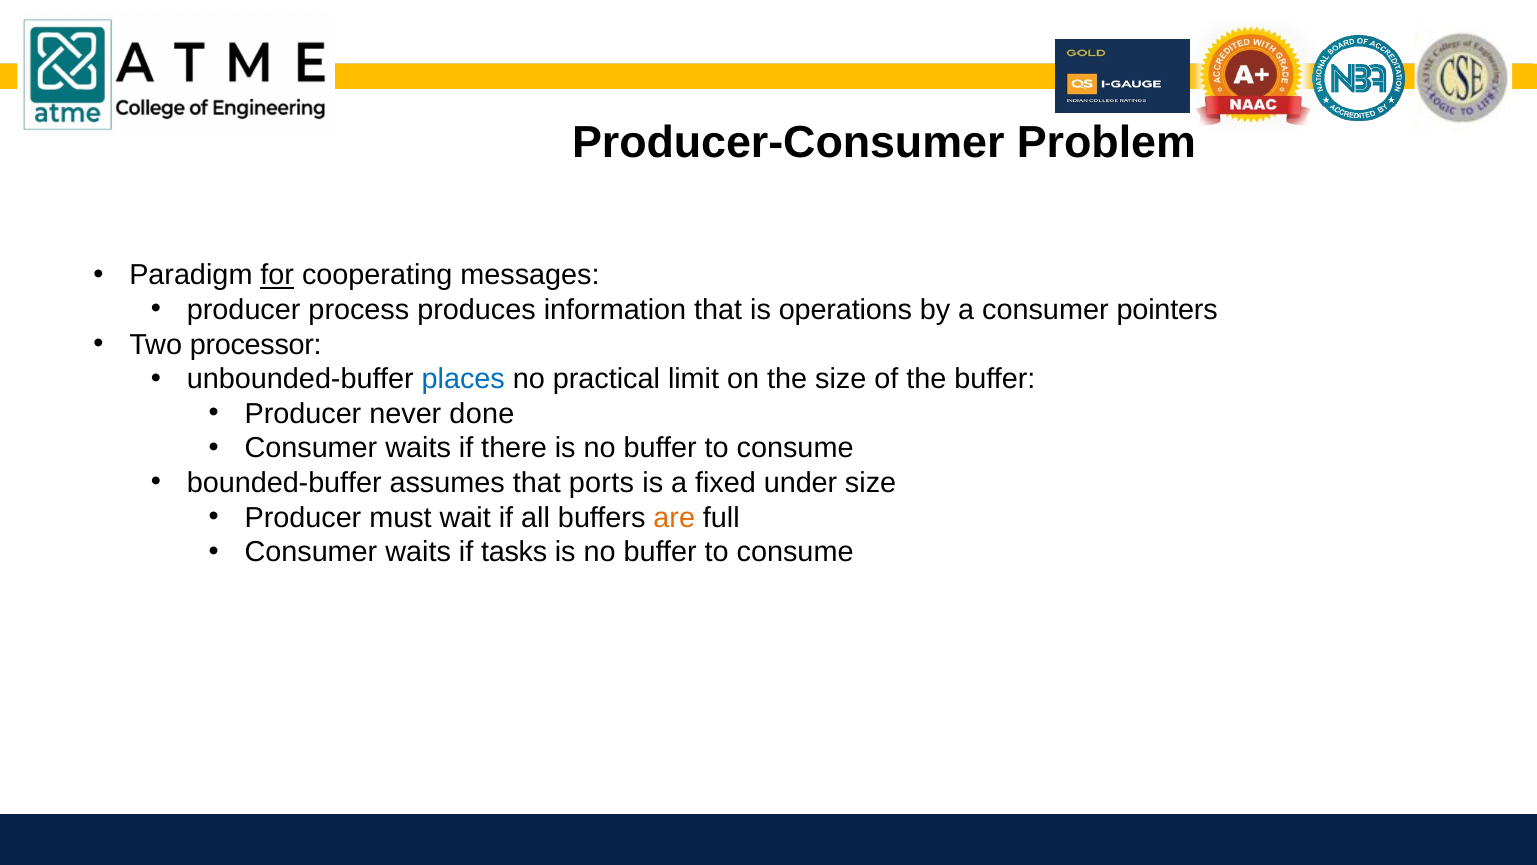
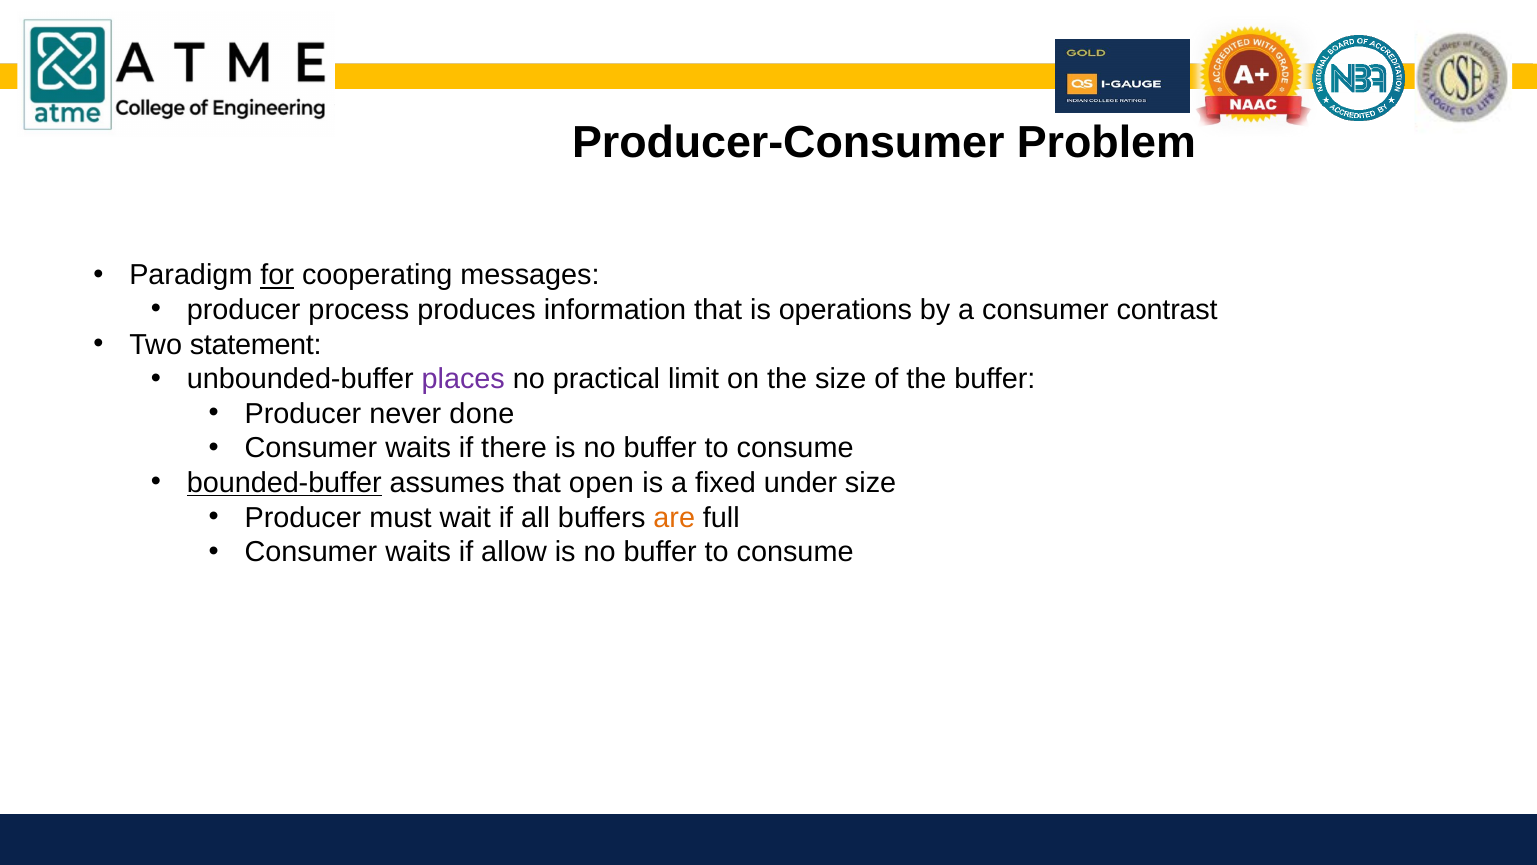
pointers: pointers -> contrast (1167, 310)
processor: processor -> statement (256, 344)
places colour: blue -> purple (463, 379)
bounded-buffer underline: none -> present (284, 483)
ports: ports -> open (601, 483)
tasks: tasks -> allow (514, 552)
